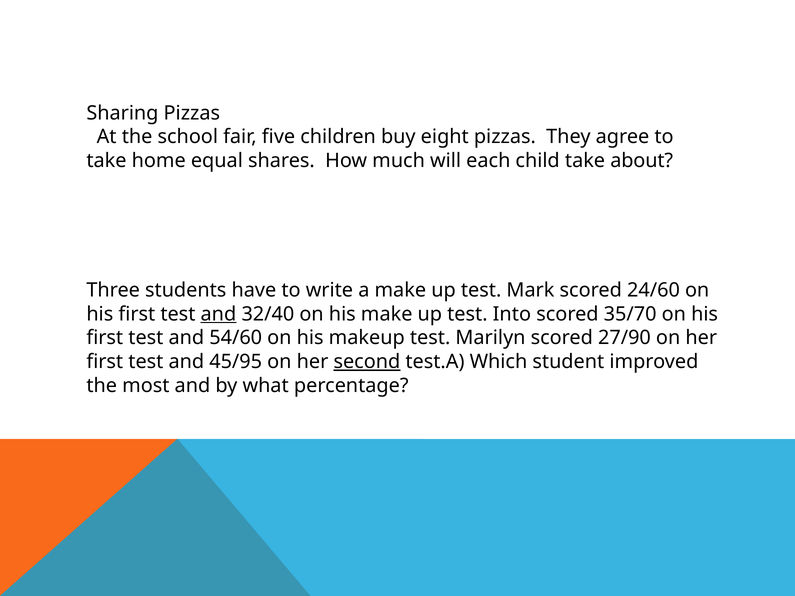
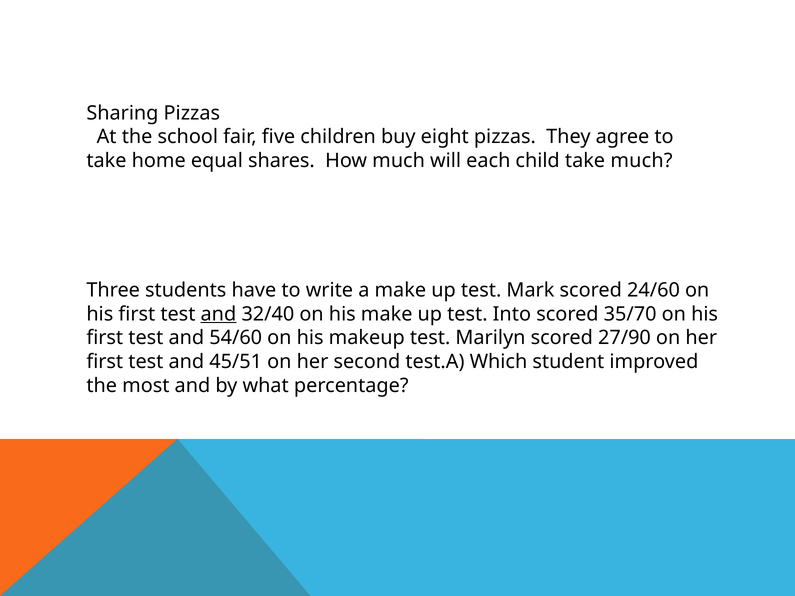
take about: about -> much (641, 161)
45/95: 45/95 -> 45/51 (236, 362)
second underline: present -> none (367, 362)
